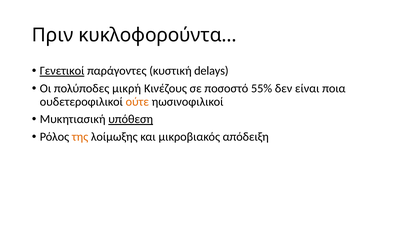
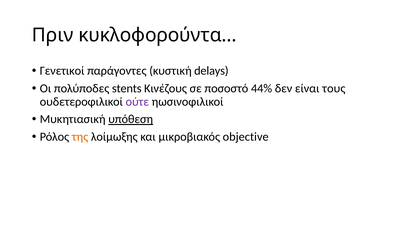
Γενετικοί underline: present -> none (62, 71)
μικρή: μικρή -> stents (127, 88)
55%: 55% -> 44% (262, 88)
ποια: ποια -> τους (334, 88)
ούτε colour: orange -> purple (137, 102)
απόδειξη: απόδειξη -> objective (246, 137)
